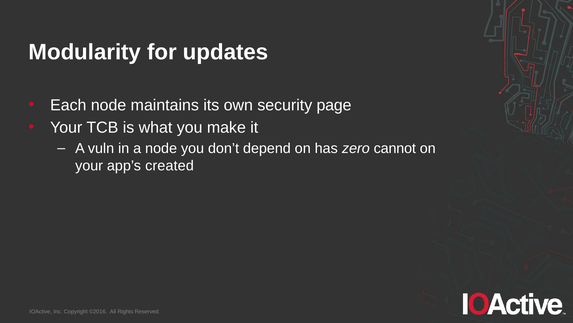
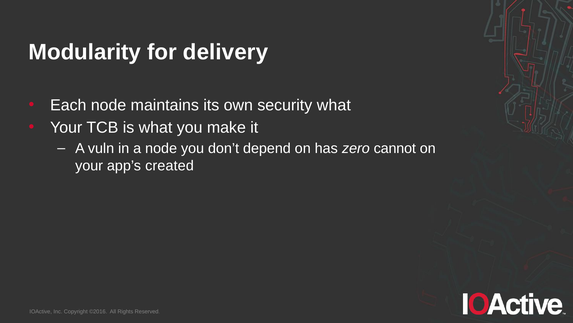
updates: updates -> delivery (226, 52)
security page: page -> what (334, 105)
